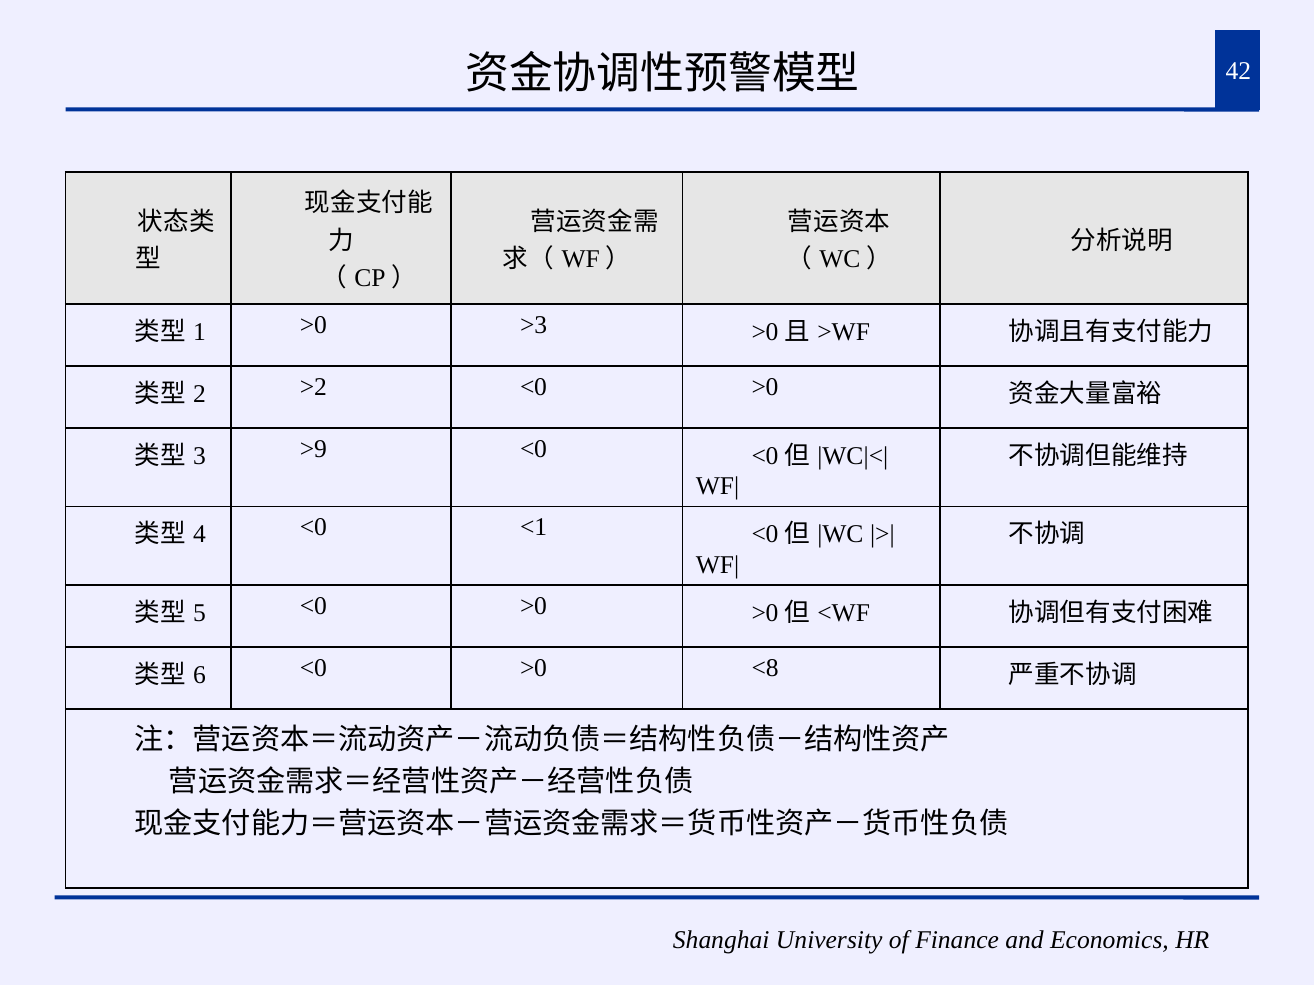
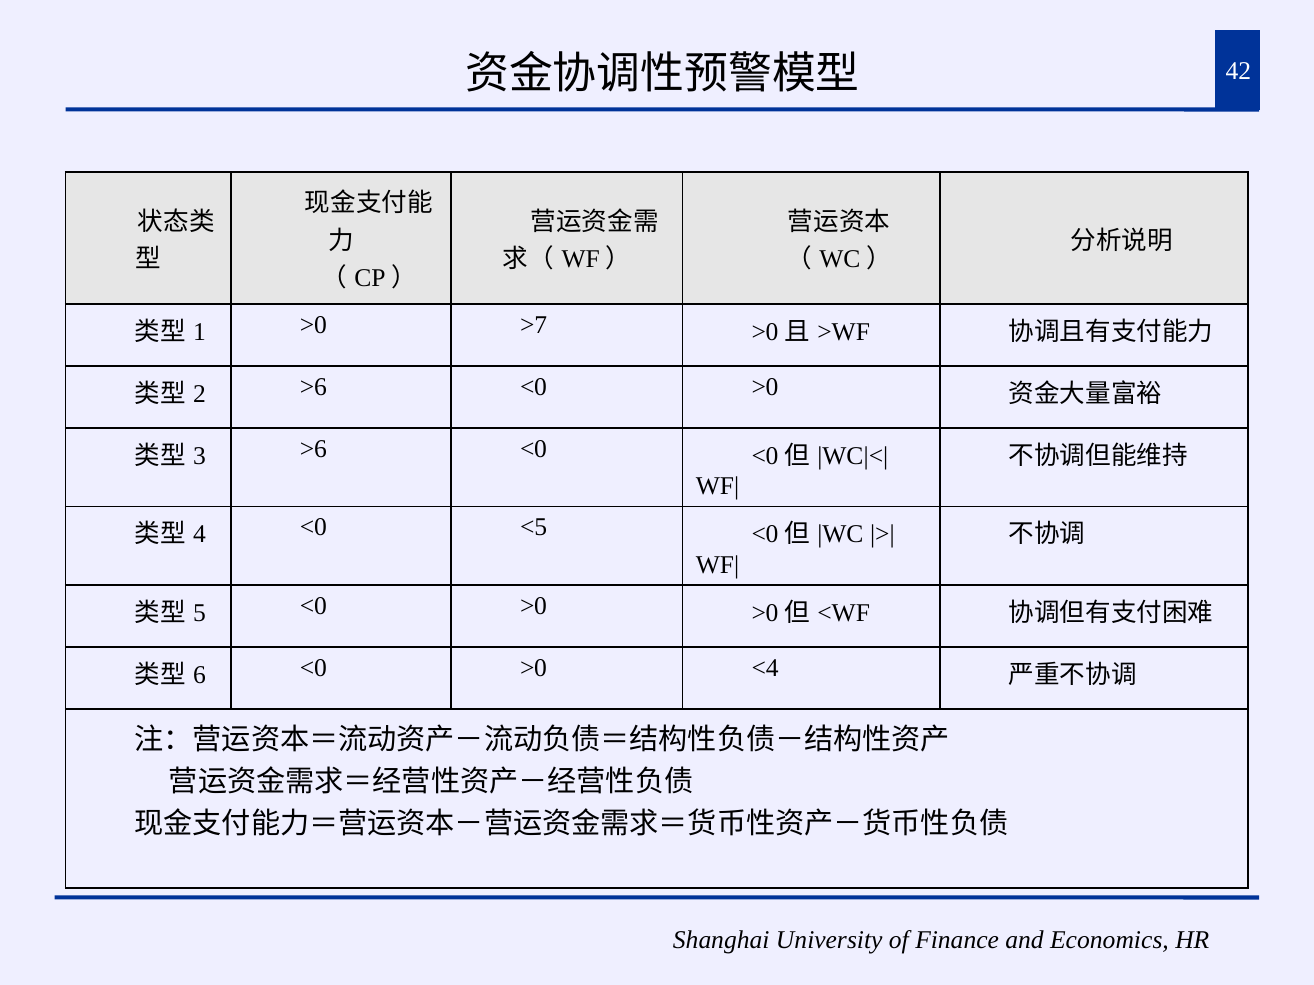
>3: >3 -> >7 (534, 325)
>2: >2 -> >6 (313, 387)
>9: >9 -> >6 (313, 449)
<1: <1 -> <5 (534, 528)
<8: <8 -> <4 (765, 668)
